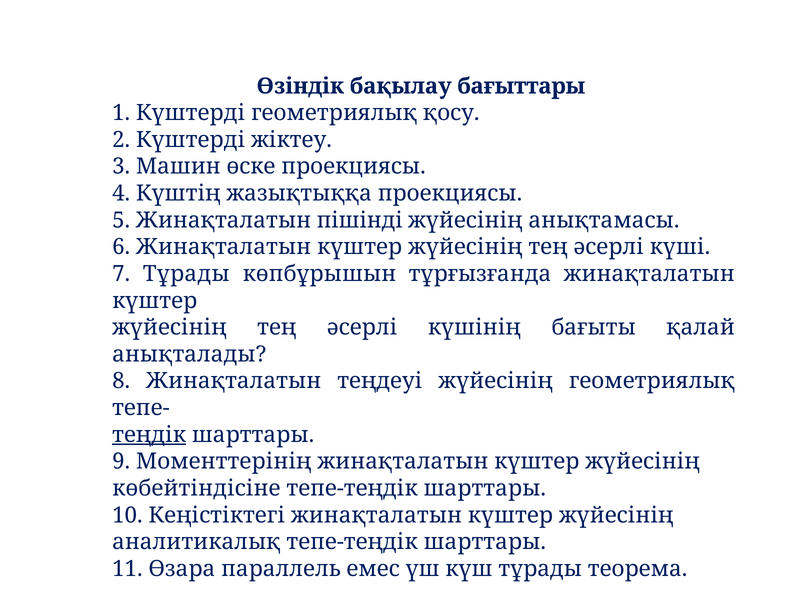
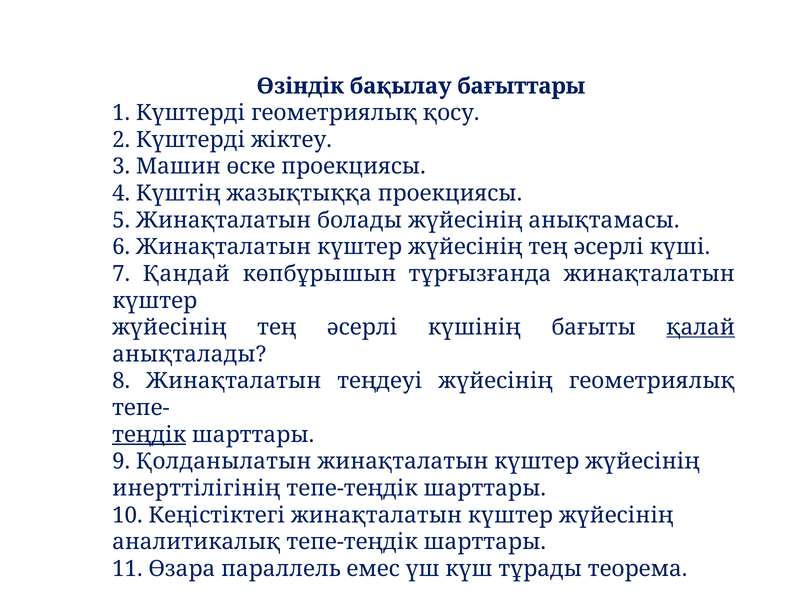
пішінді: пішінді -> болады (360, 220)
7 Тұрады: Тұрады -> Қандай (186, 273)
қалай underline: none -> present (701, 327)
Моменттерінің: Моменттерінің -> Қолданылатын (224, 461)
көбейтіндісіне: көбейтіндісіне -> инерттілігінің (196, 488)
